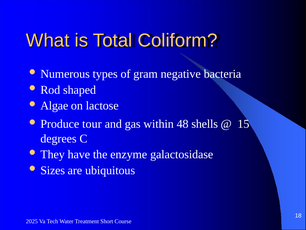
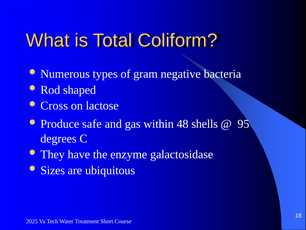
Algae: Algae -> Cross (54, 106)
tour: tour -> safe (92, 124)
15: 15 -> 95 (243, 124)
